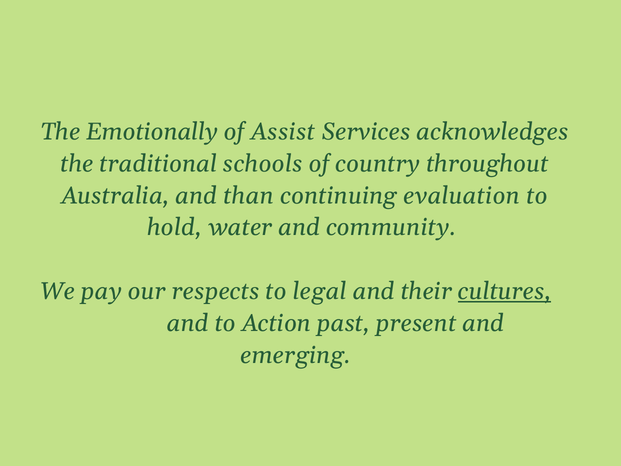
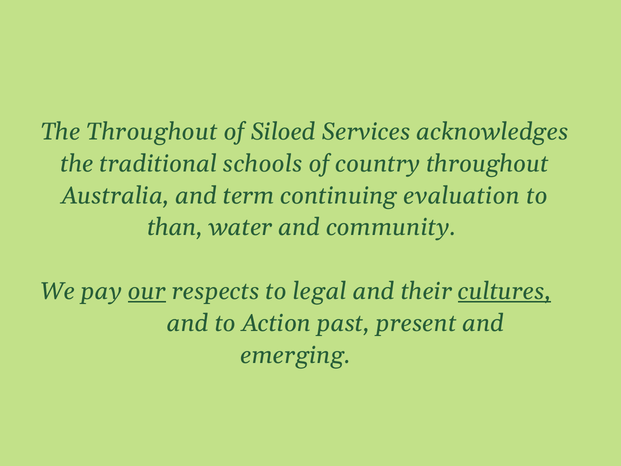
The Emotionally: Emotionally -> Throughout (152, 132)
Assist: Assist -> Siloed (283, 132)
than: than -> term (249, 196)
hold: hold -> than (175, 227)
our underline: none -> present (147, 291)
